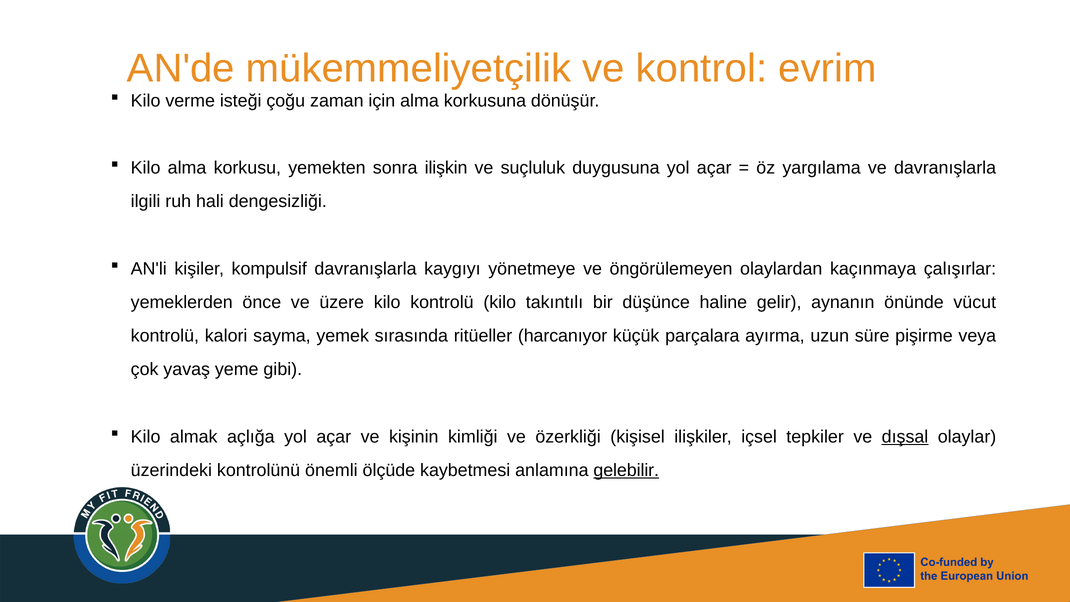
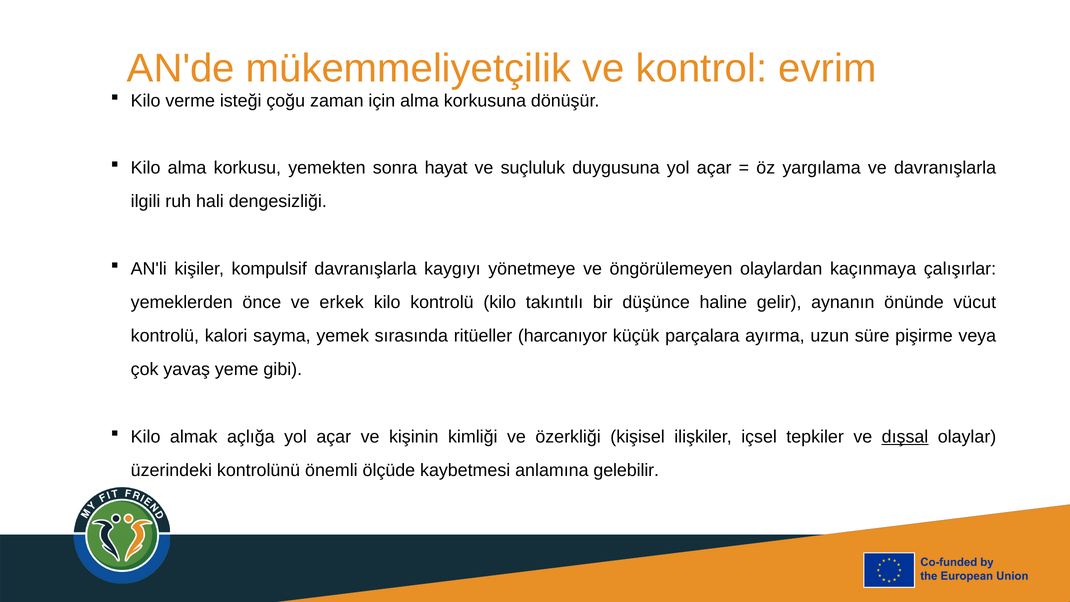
ilişkin: ilişkin -> hayat (446, 168)
üzere: üzere -> erkek (342, 302)
gelebilir underline: present -> none (626, 470)
